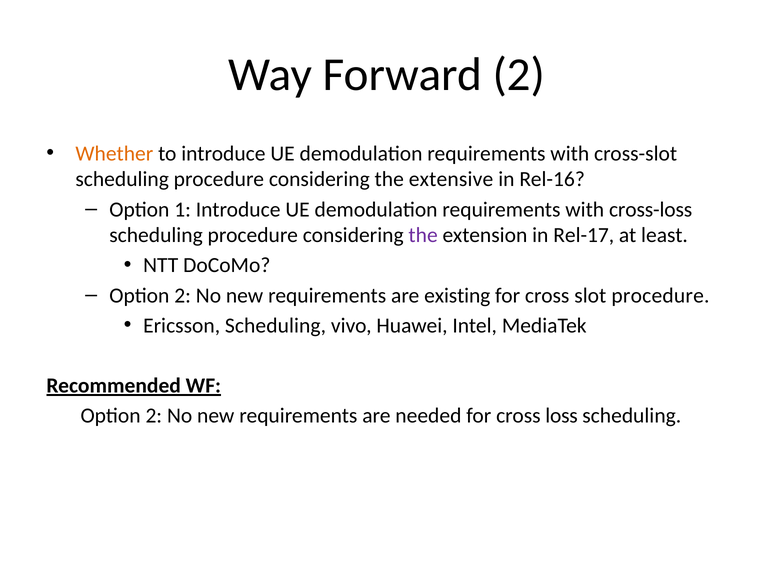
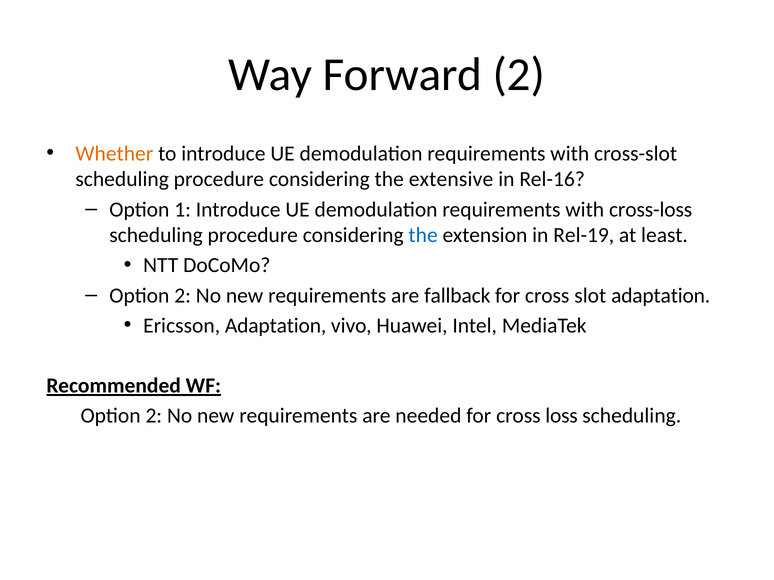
the colour: purple -> blue (423, 235)
Rel-17: Rel-17 -> Rel-19 (584, 235)
existing: existing -> fallback (457, 296)
slot procedure: procedure -> adaptation (661, 296)
Ericsson Scheduling: Scheduling -> Adaptation (276, 326)
